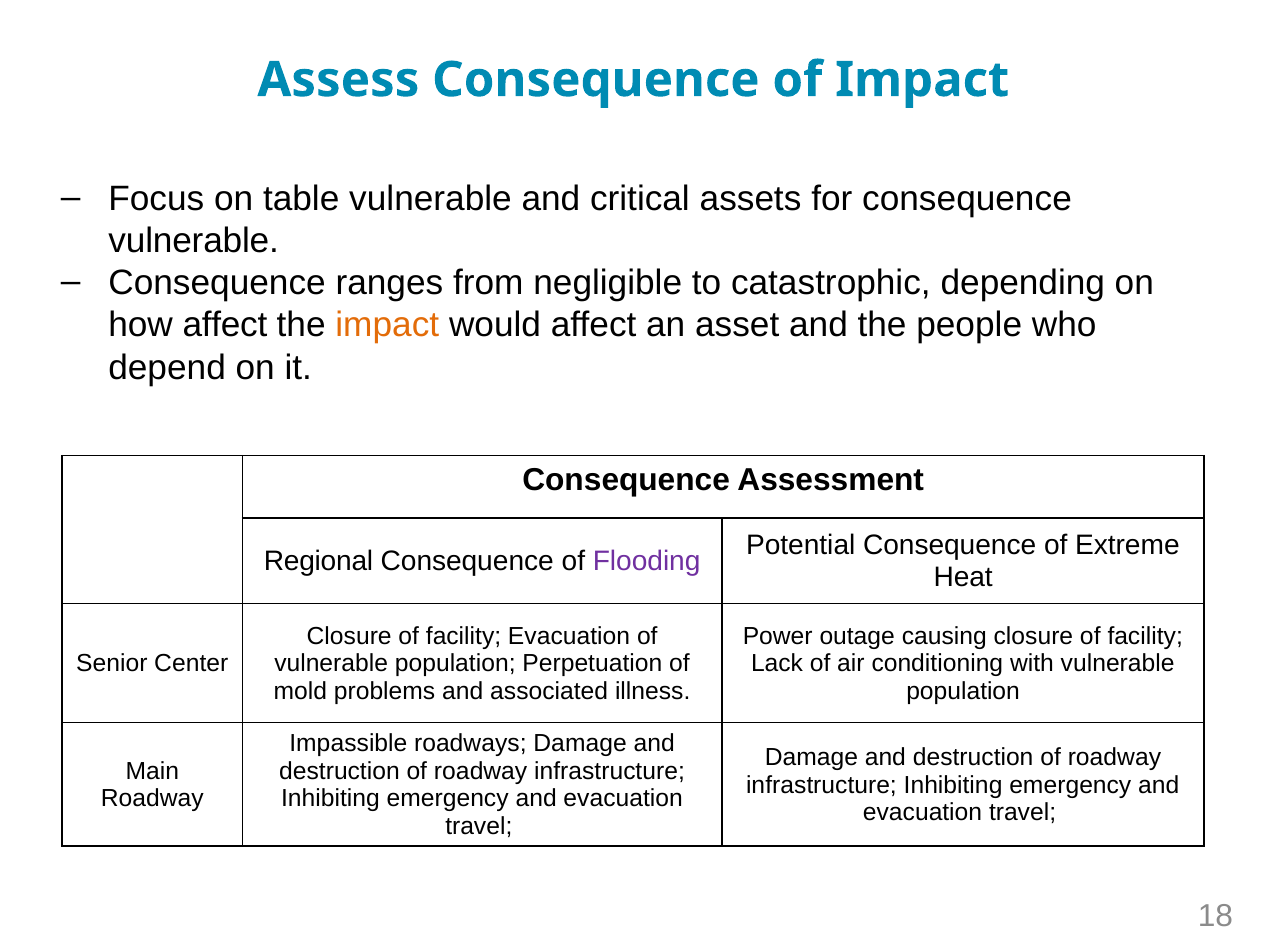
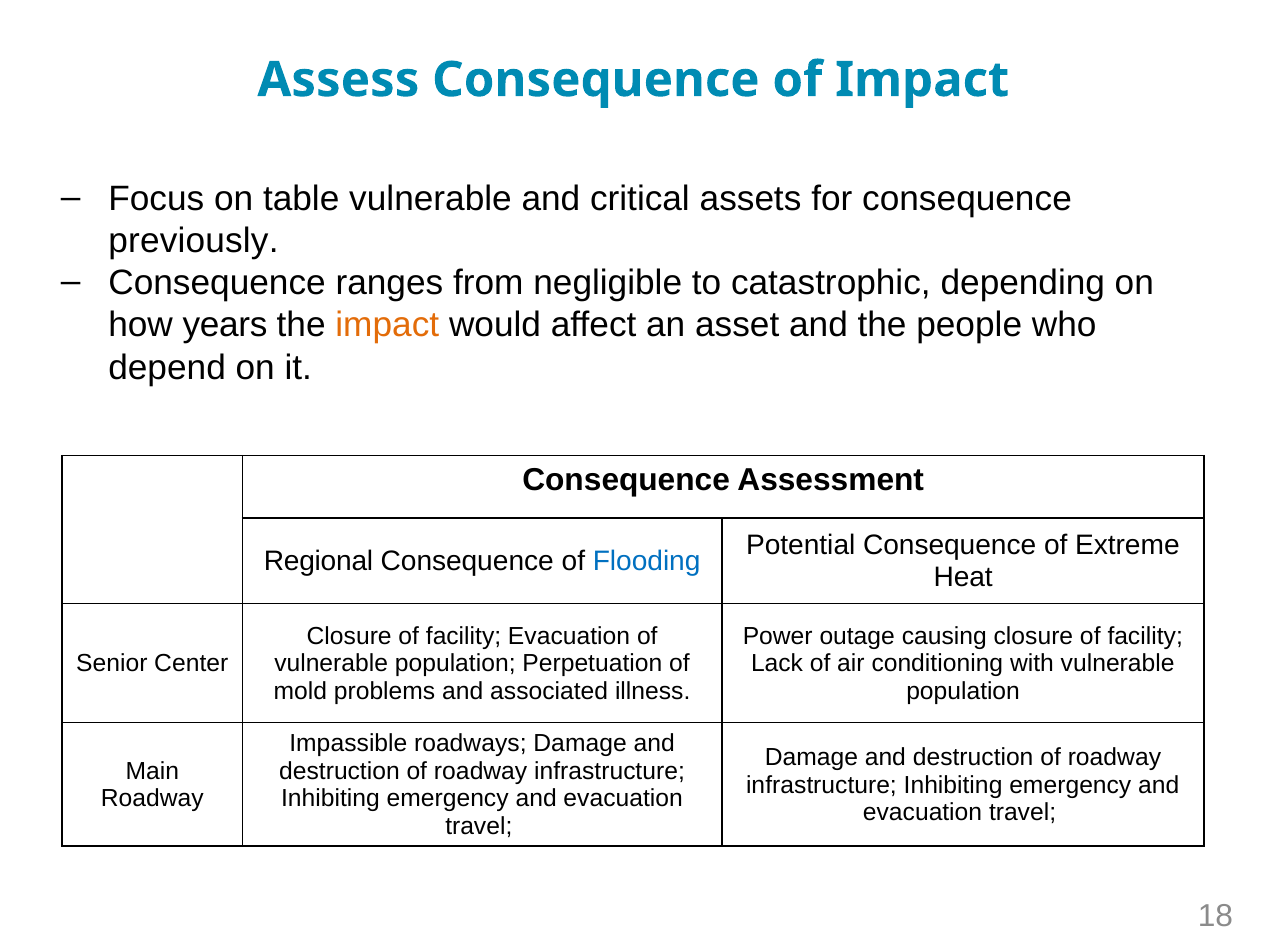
vulnerable: vulnerable -> previously (193, 241)
how affect: affect -> years (225, 325)
Flooding colour: purple -> blue (647, 561)
